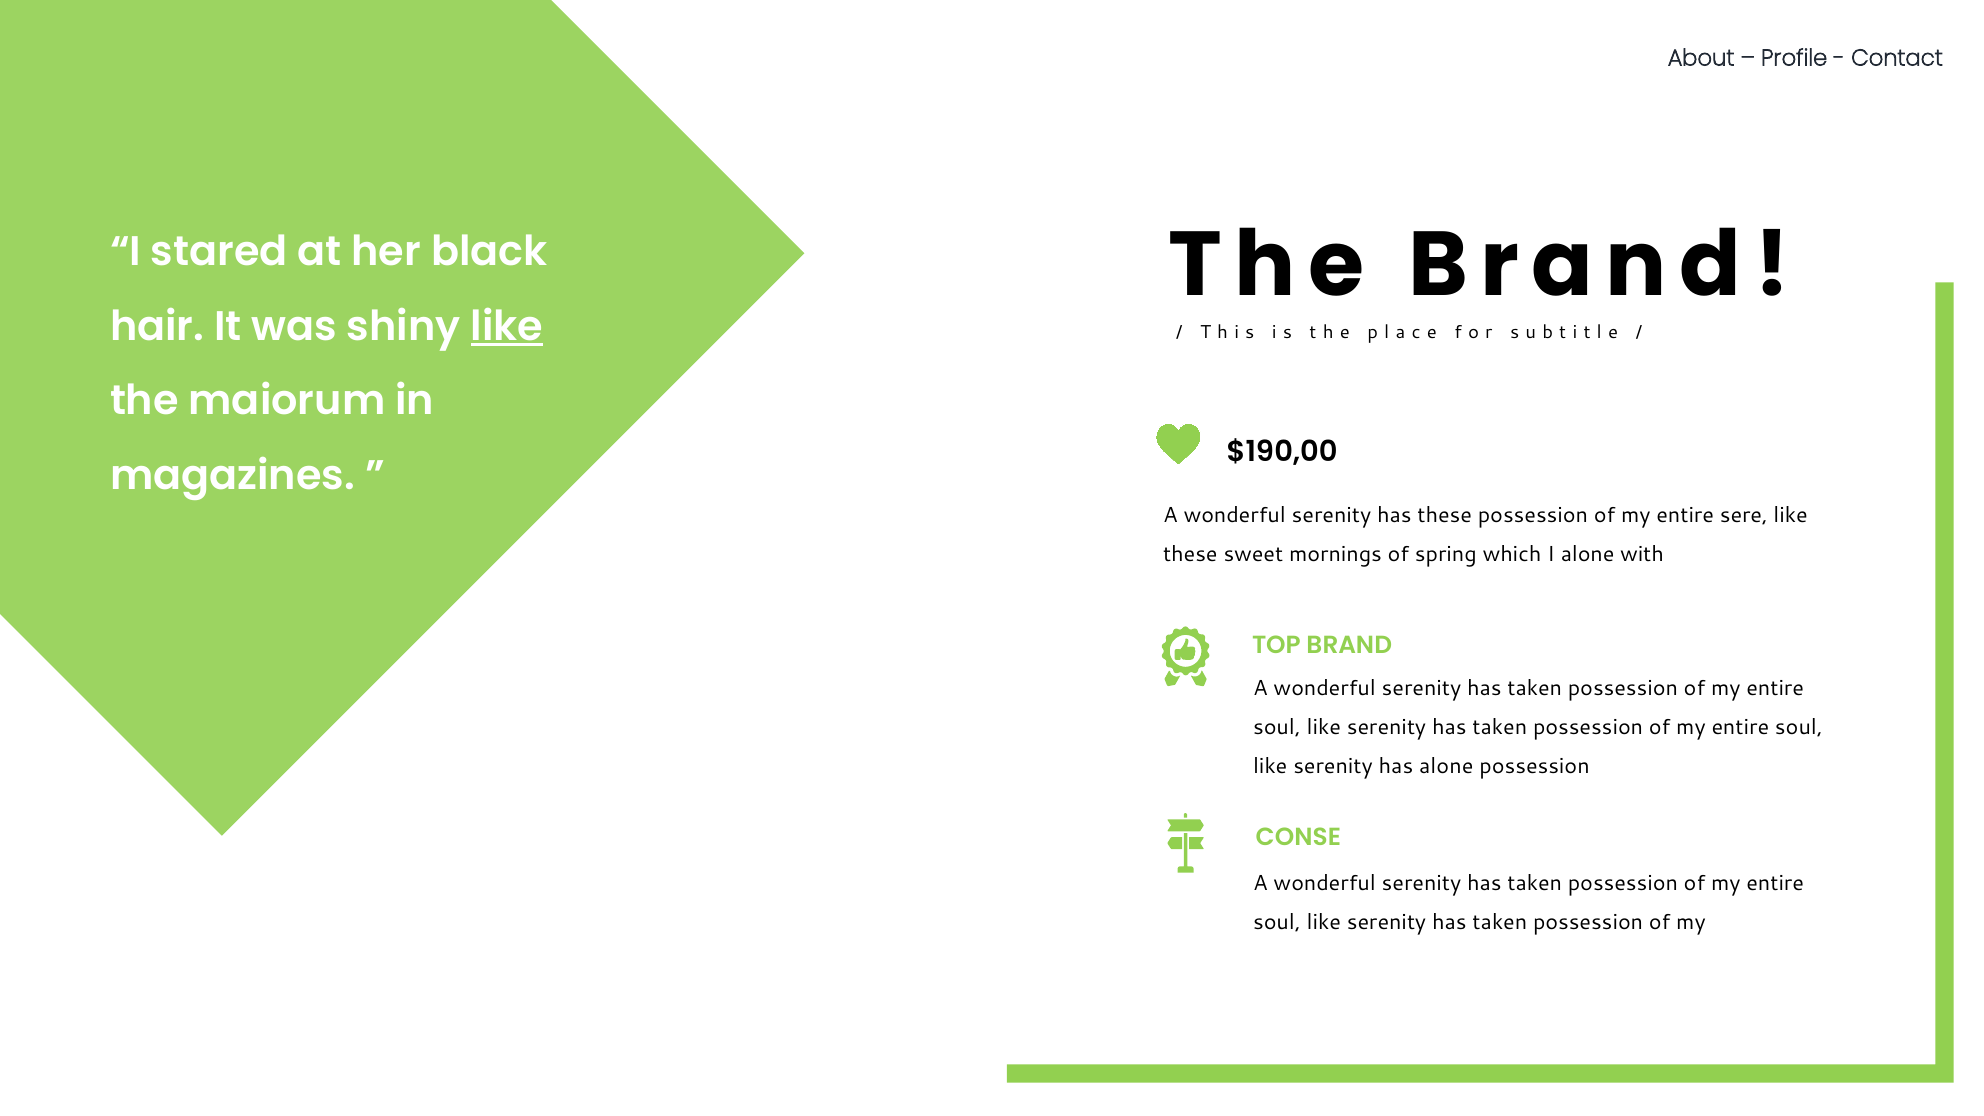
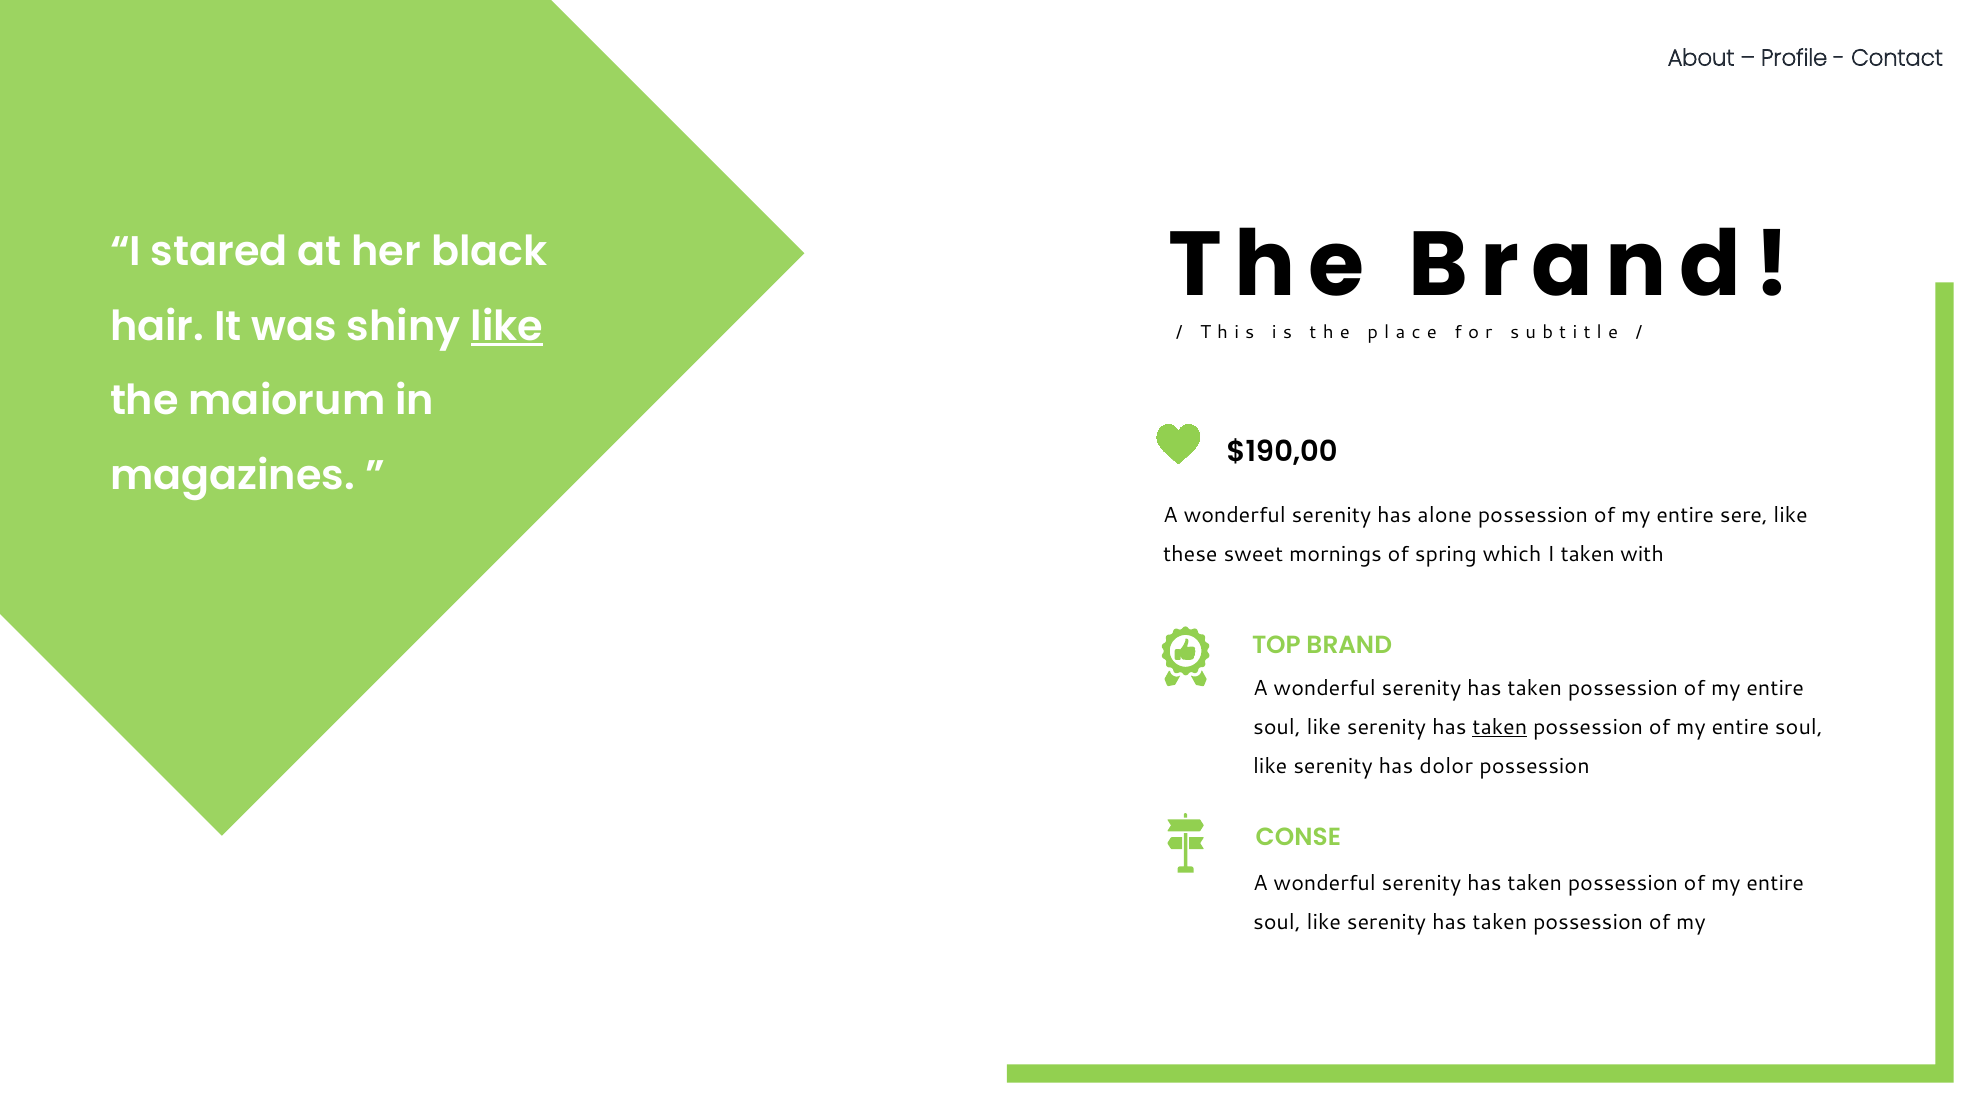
has these: these -> alone (1445, 516)
I alone: alone -> taken (1588, 555)
taken underline: none -> present (1500, 727)
has alone: alone -> dolor (1446, 766)
